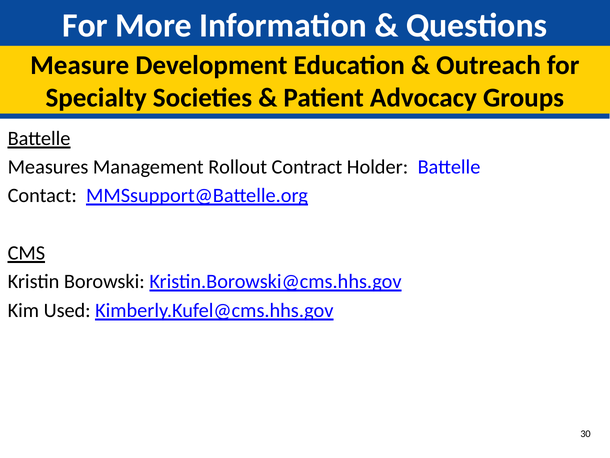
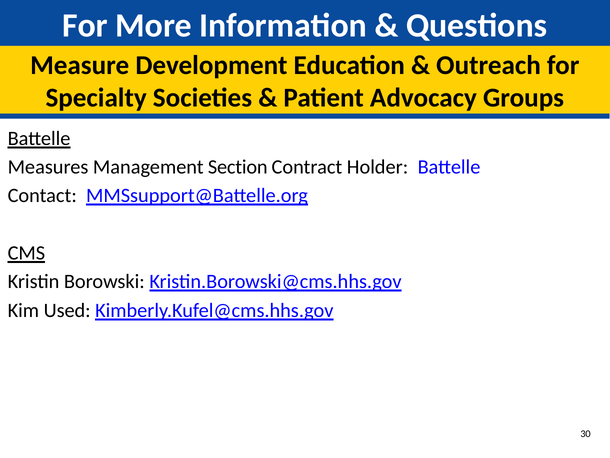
Rollout: Rollout -> Section (238, 167)
